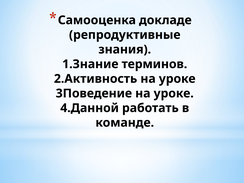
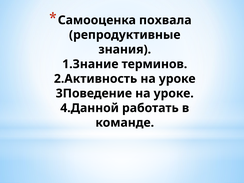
докладе: докладе -> похвала (165, 20)
